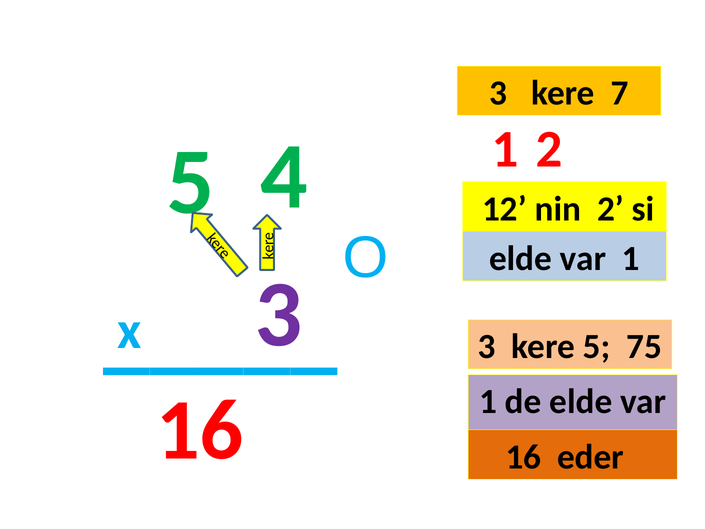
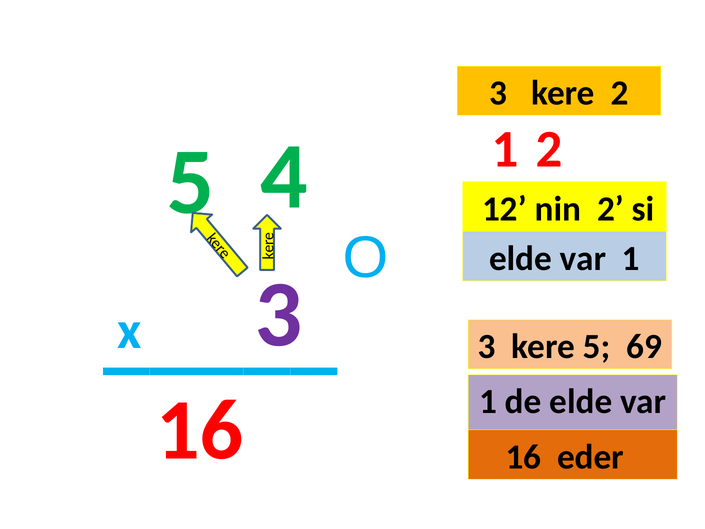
kere 7: 7 -> 2 (620, 93)
75: 75 -> 69 (644, 347)
